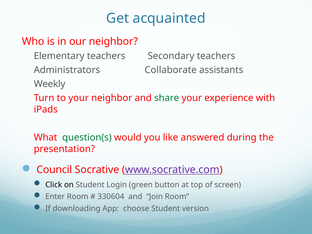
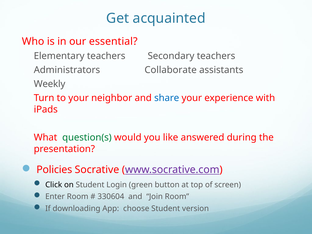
our neighbor: neighbor -> essential (113, 41)
share colour: green -> blue (167, 98)
Council: Council -> Policies (54, 170)
